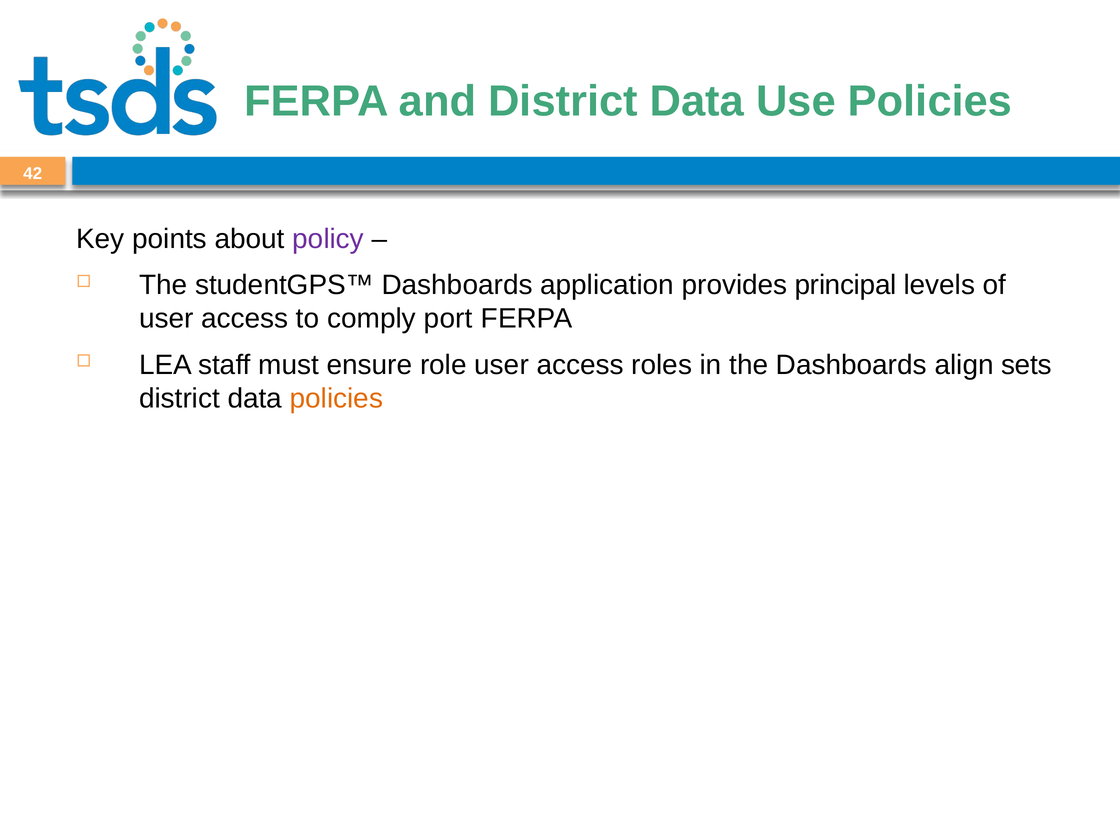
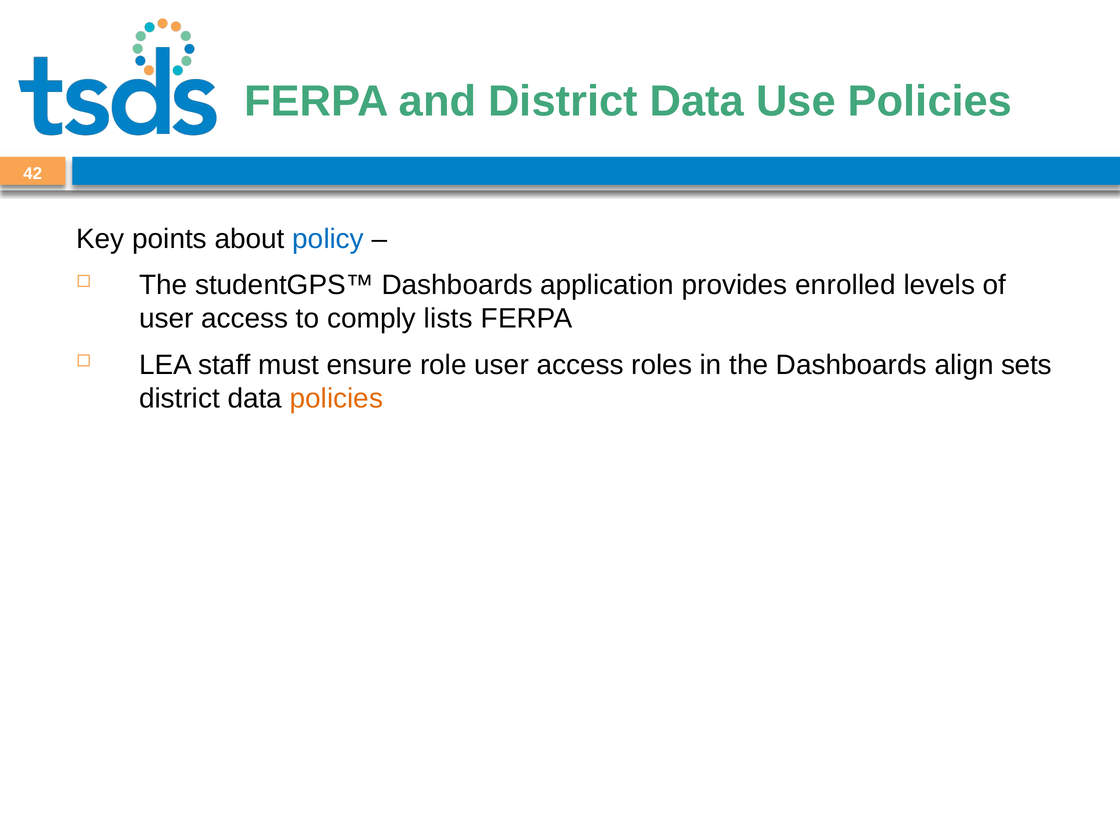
policy colour: purple -> blue (328, 239)
principal: principal -> enrolled (845, 285)
port: port -> lists (448, 319)
